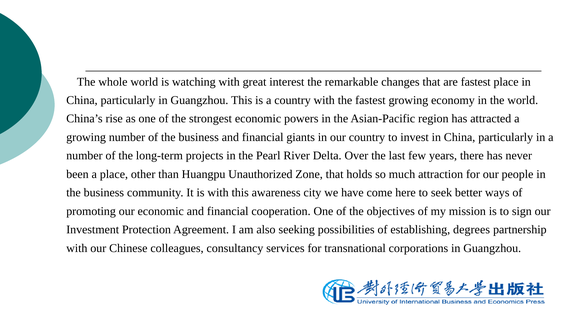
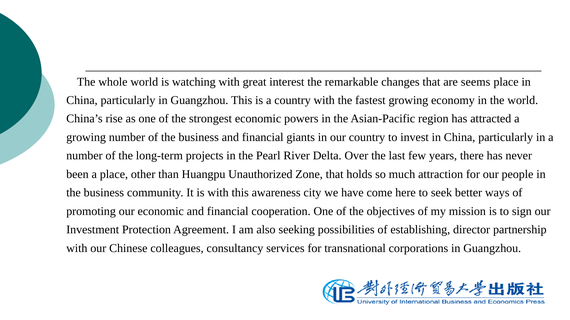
are fastest: fastest -> seems (476, 82)
degrees: degrees -> director (472, 230)
